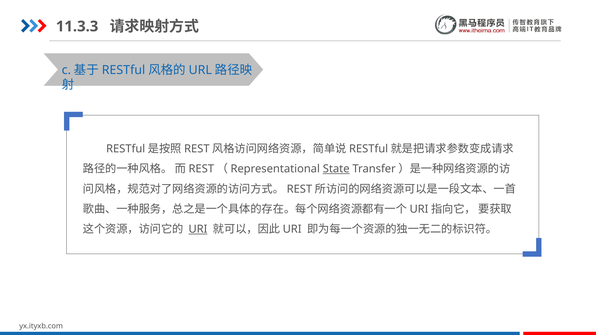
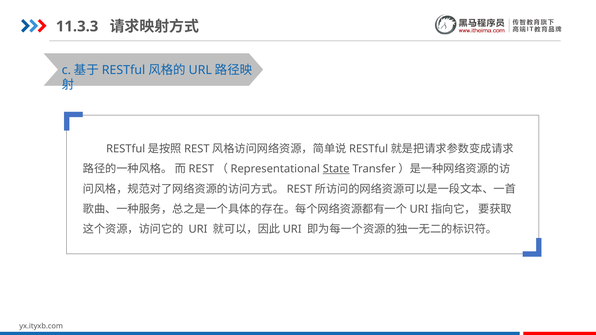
URI underline: present -> none (198, 229)
